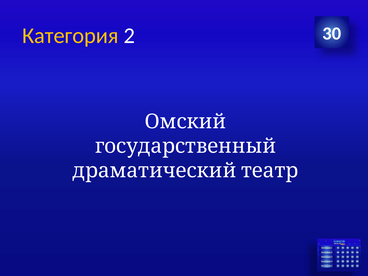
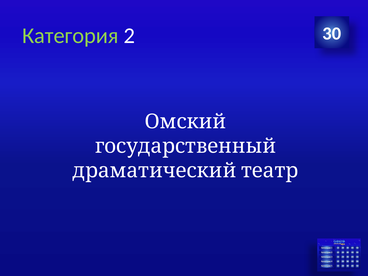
Категория colour: yellow -> light green (70, 36)
